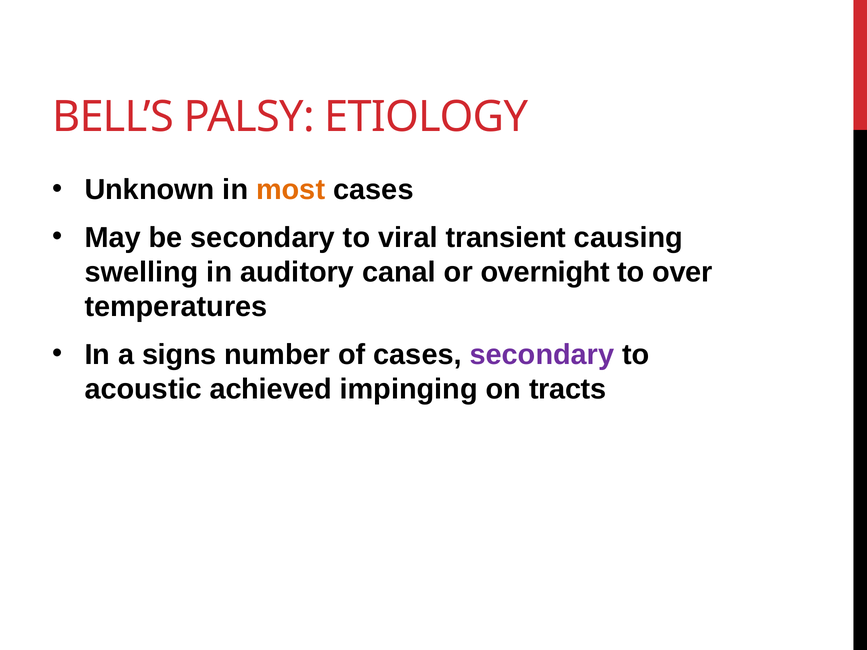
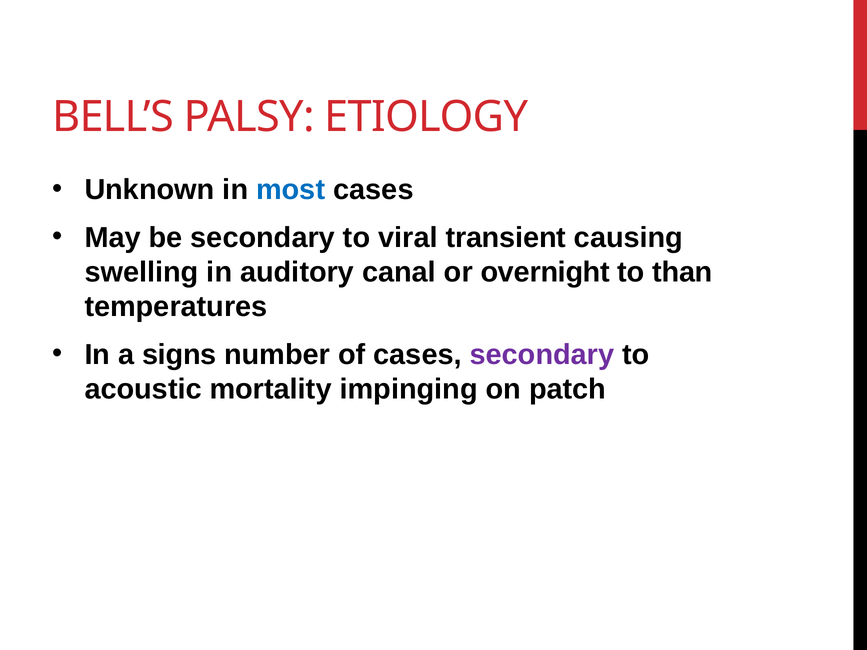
most colour: orange -> blue (291, 190)
over: over -> than (682, 272)
achieved: achieved -> mortality (271, 389)
tracts: tracts -> patch (568, 389)
